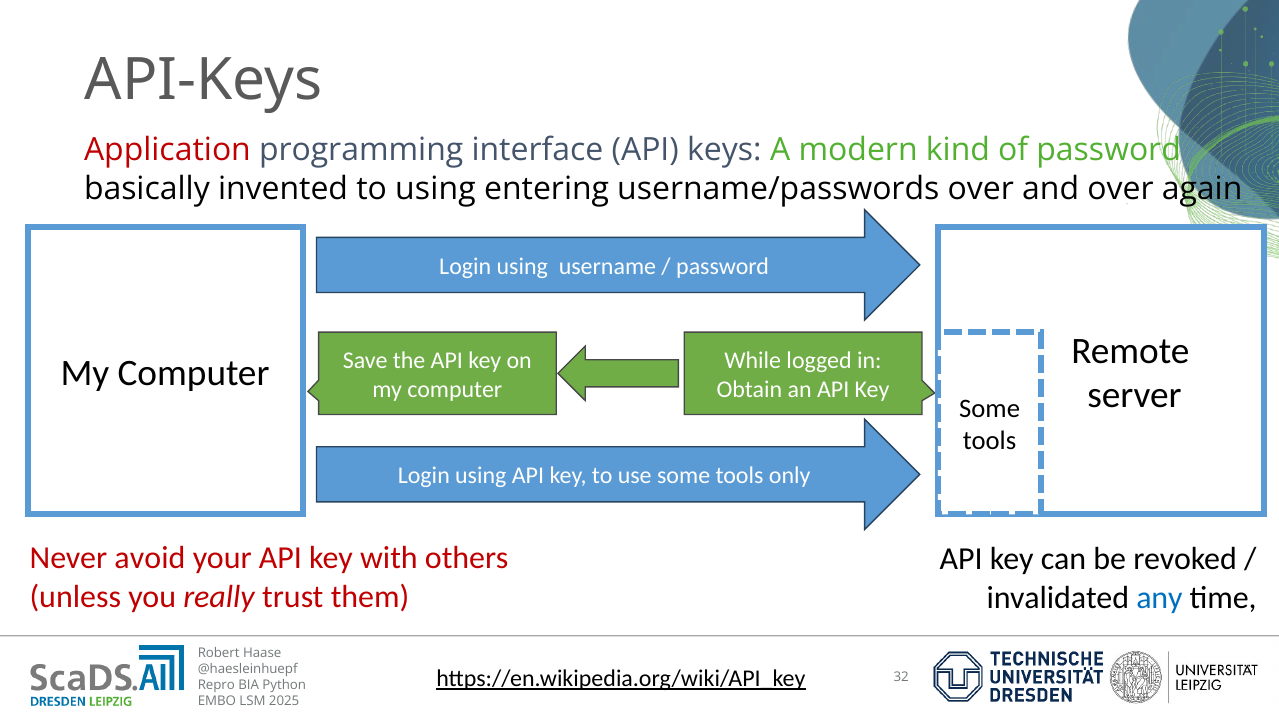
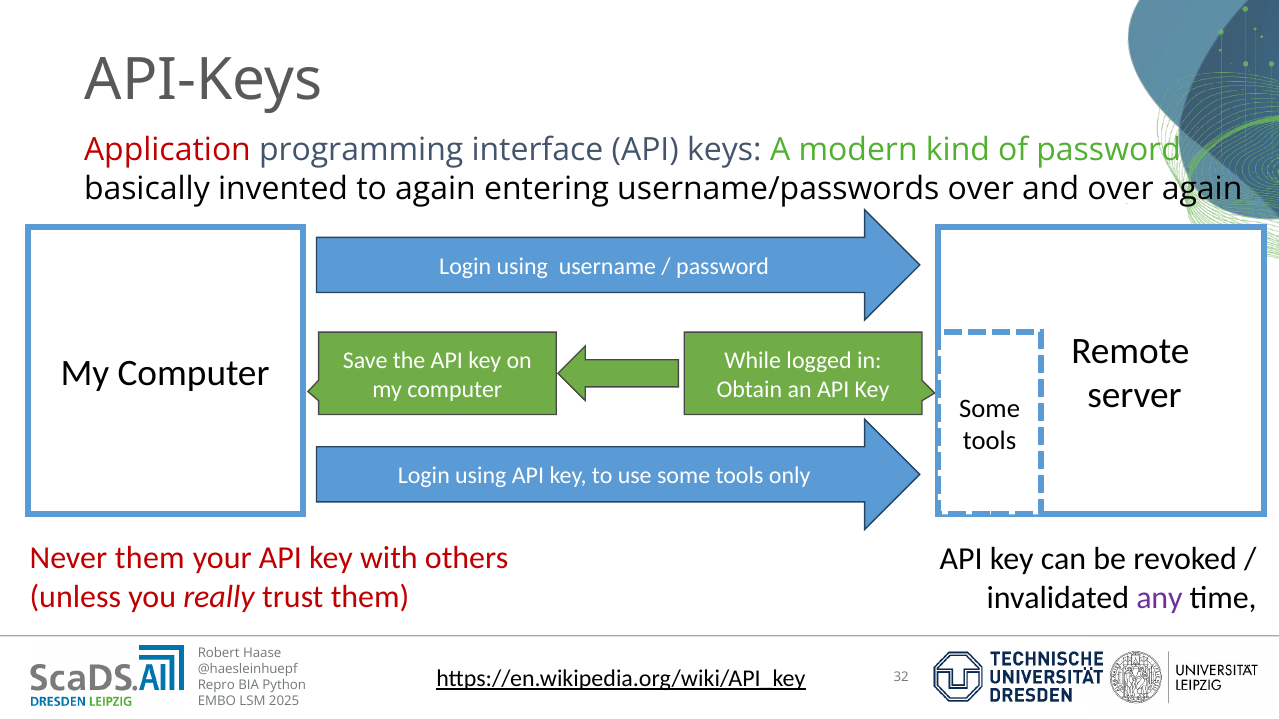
to using: using -> again (436, 189)
Never avoid: avoid -> them (150, 559)
any colour: blue -> purple (1159, 598)
